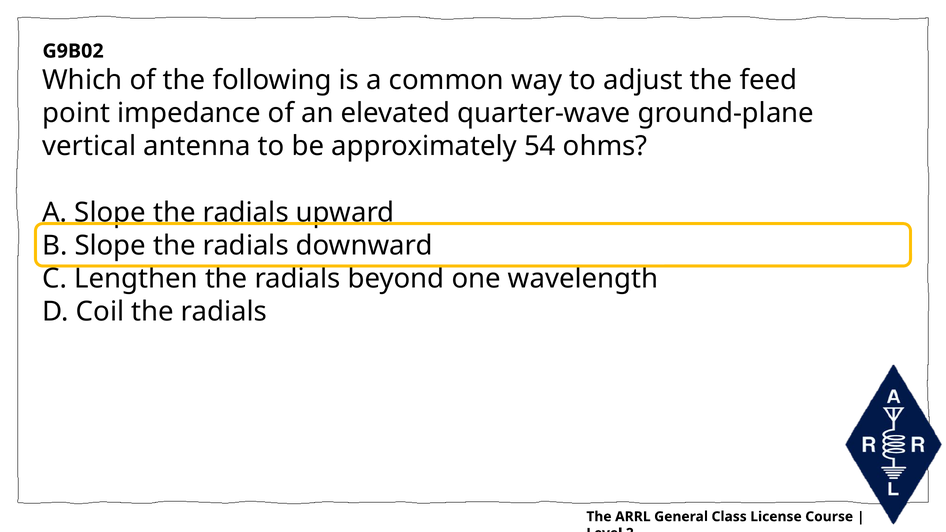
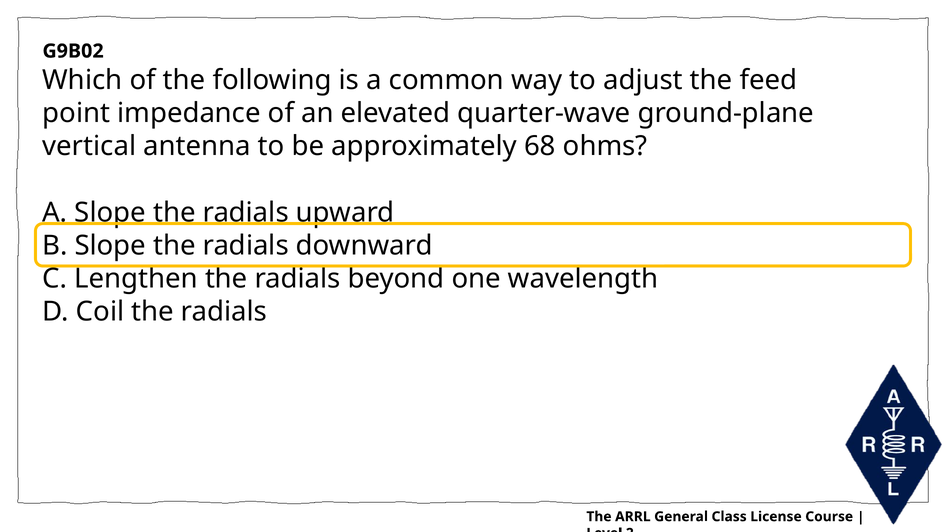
54: 54 -> 68 (540, 146)
